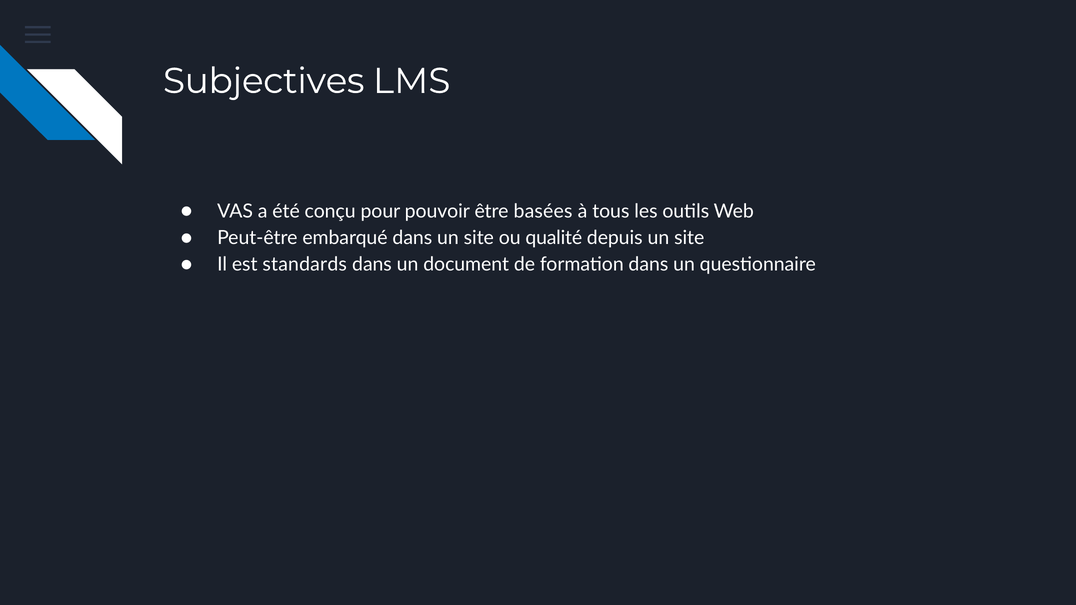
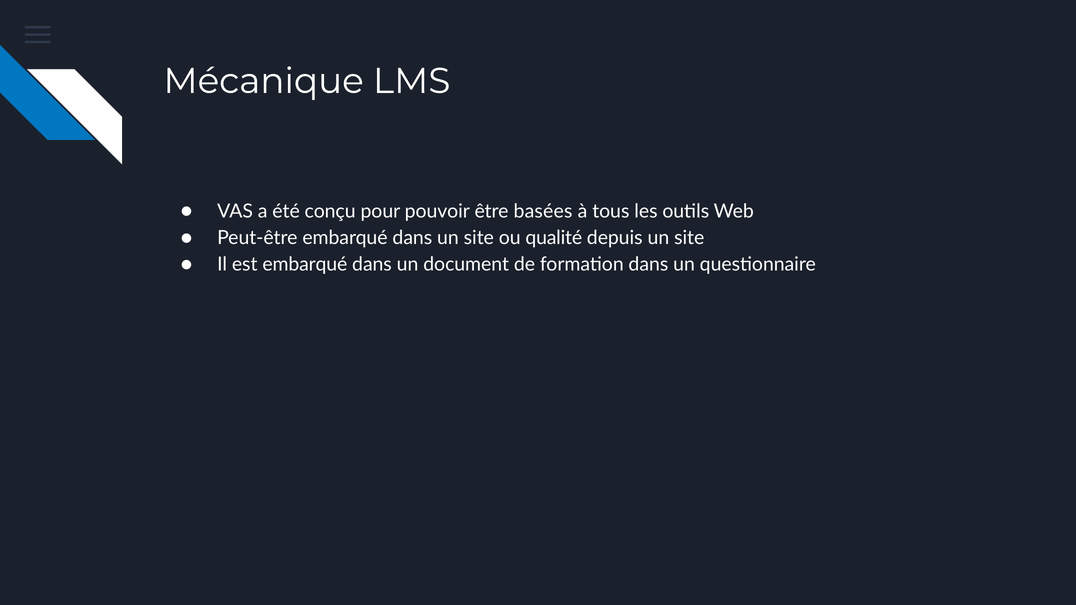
Subjectives: Subjectives -> Mécanique (264, 81)
est standards: standards -> embarqué (305, 265)
